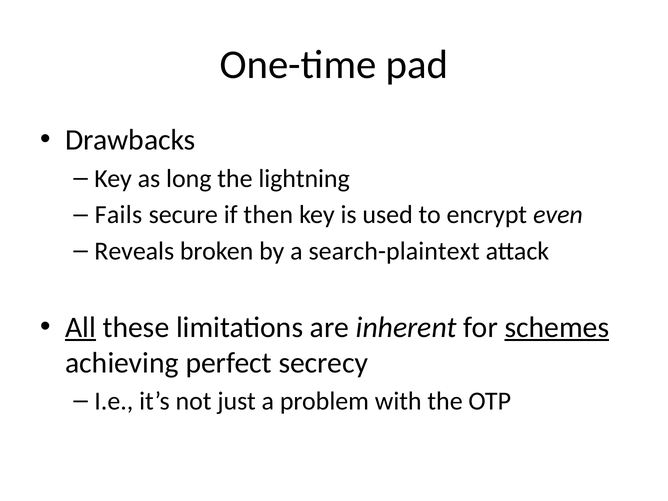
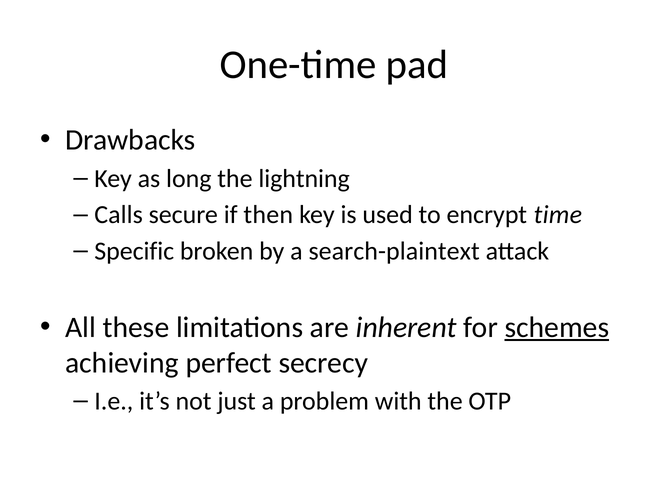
Fails: Fails -> Calls (119, 215)
even: even -> time (558, 215)
Reveals: Reveals -> Specific (134, 251)
All underline: present -> none (81, 327)
